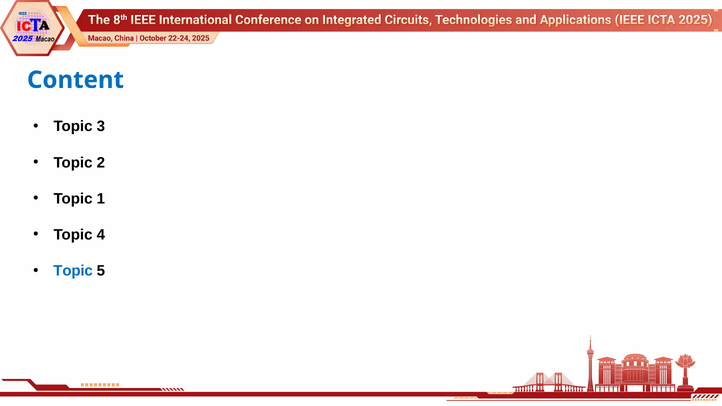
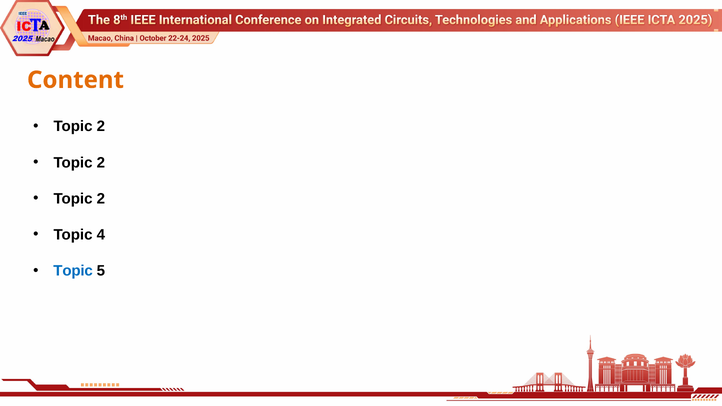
Content colour: blue -> orange (76, 80)
3: 3 -> 2 (101, 127)
1: 1 -> 2 (101, 199)
